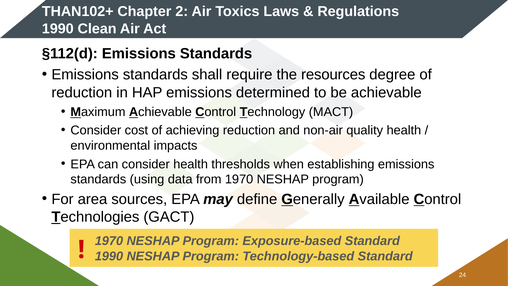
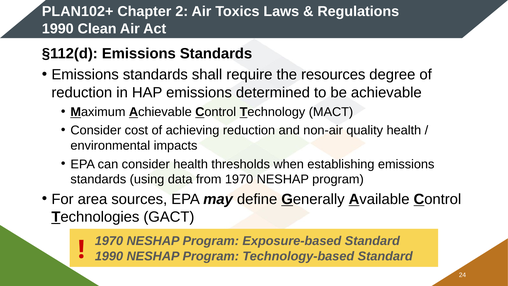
THAN102+: THAN102+ -> PLAN102+ (78, 11)
